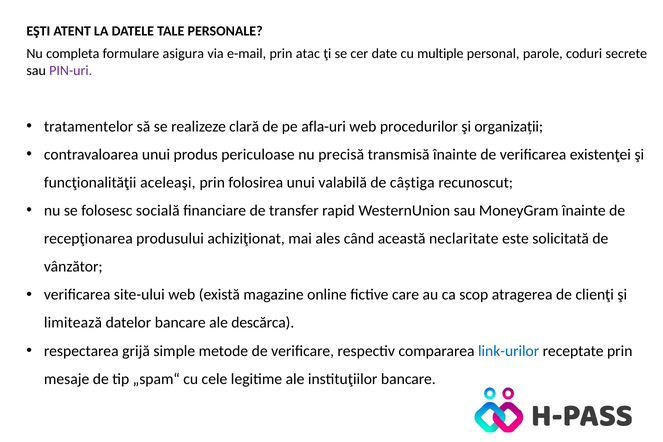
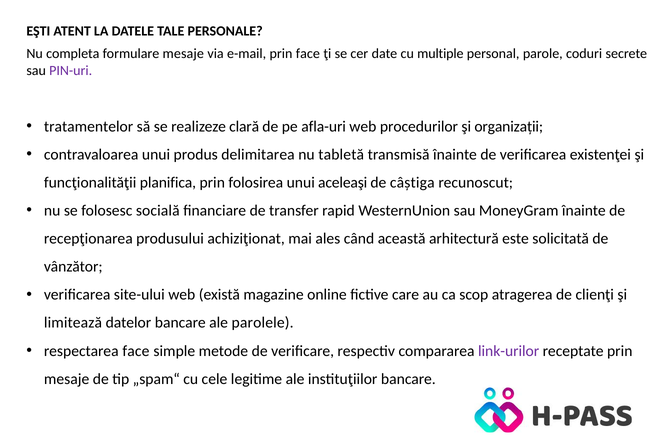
formulare asigura: asigura -> mesaje (183, 54)
prin atac: atac -> face (308, 54)
periculoase: periculoase -> delimitarea (258, 154)
precisă: precisă -> tabletă (341, 154)
aceleaşi: aceleaşi -> planifica (168, 182)
valabilă: valabilă -> aceleaşi (343, 182)
neclaritate: neclaritate -> arhitectură (464, 239)
descărca: descărca -> parolele (263, 323)
respectarea grijă: grijă -> face (136, 351)
link-urilor colour: blue -> purple (509, 351)
